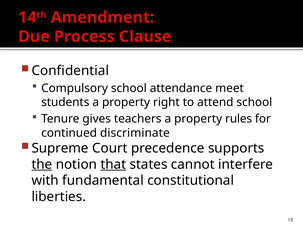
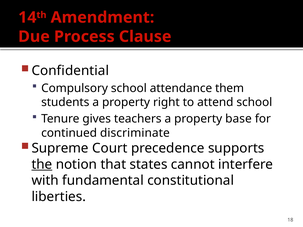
meet: meet -> them (230, 88)
rules: rules -> base (238, 119)
that underline: present -> none (113, 165)
